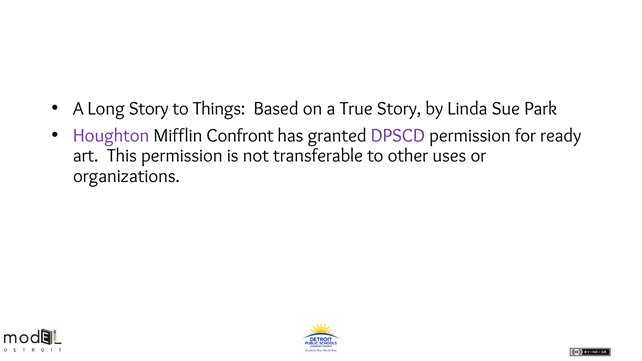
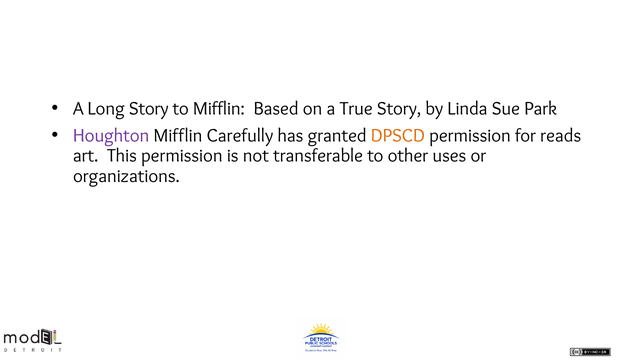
to Things: Things -> Mifflin (219, 109)
Confront: Confront -> Carefully (240, 135)
DPSCD colour: purple -> orange (398, 135)
ready: ready -> reads (561, 135)
